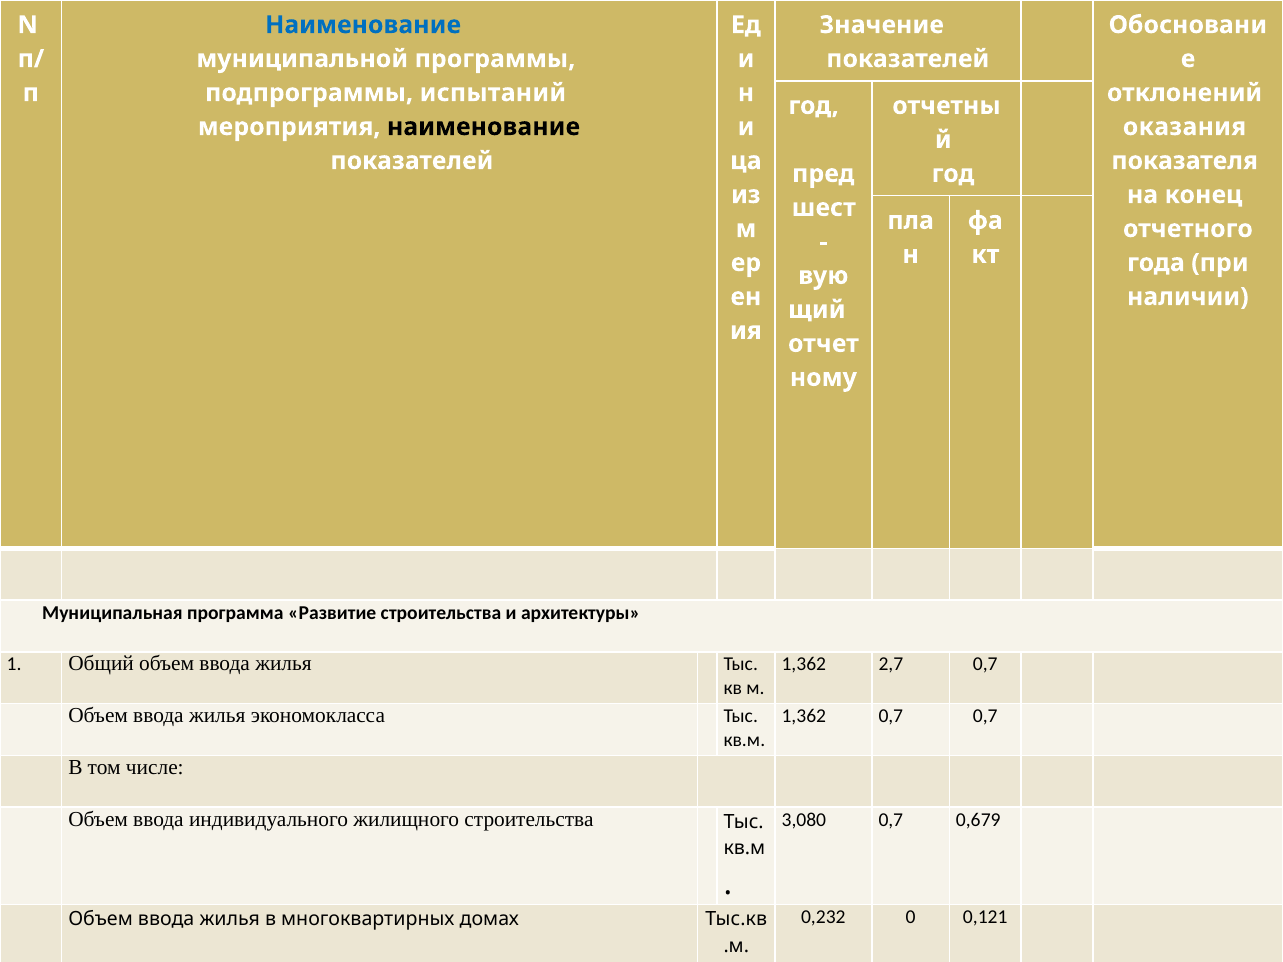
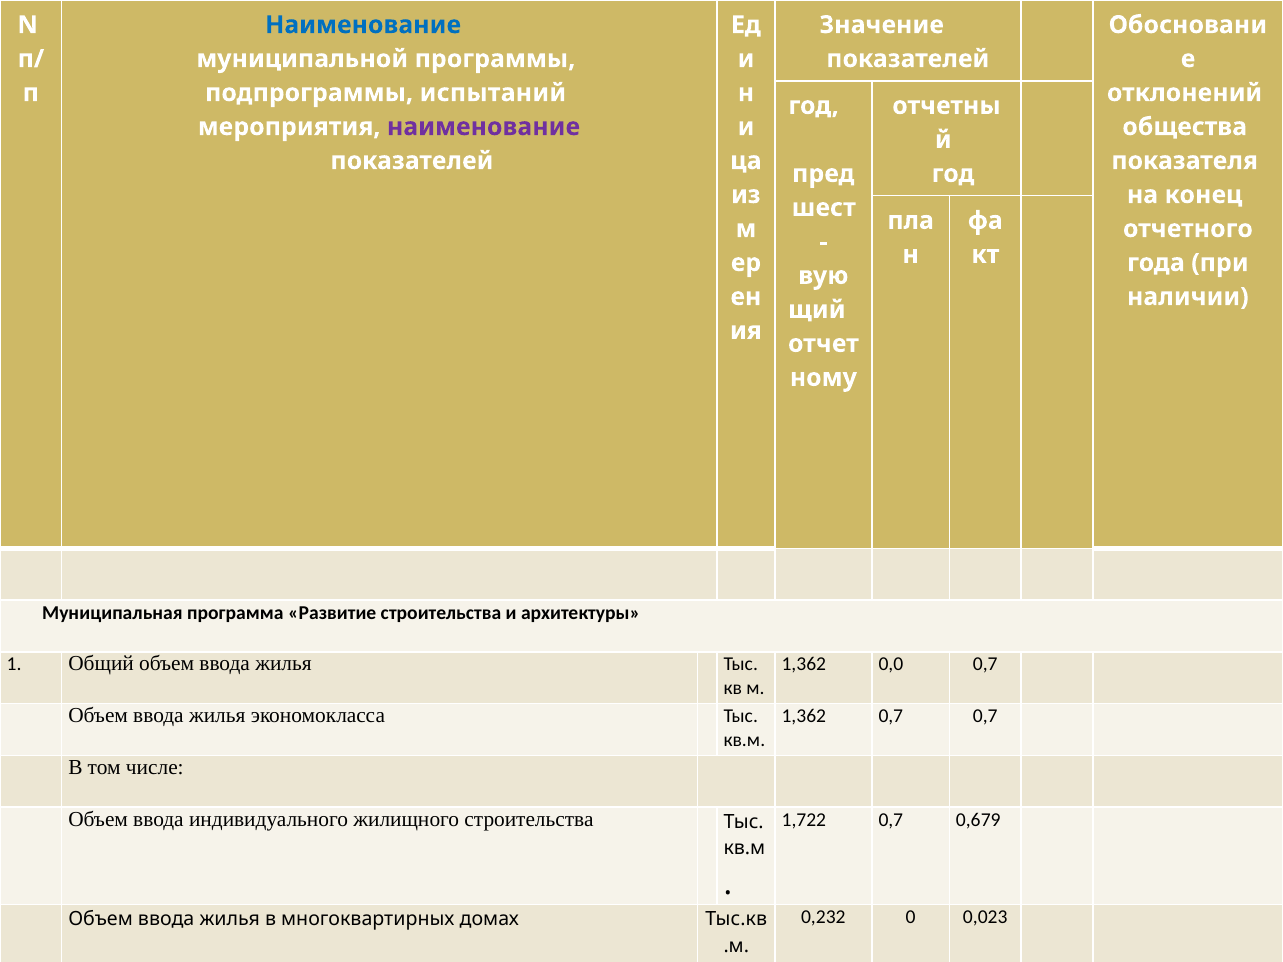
наименование colour: black -> purple (484, 127)
оказания: оказания -> общества (1185, 127)
2,7: 2,7 -> 0,0 (891, 664)
3,080: 3,080 -> 1,722 (804, 820)
0,121: 0,121 -> 0,023 (985, 917)
